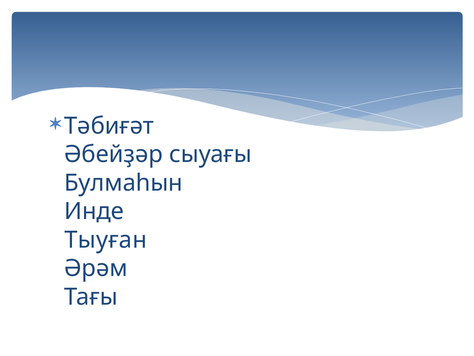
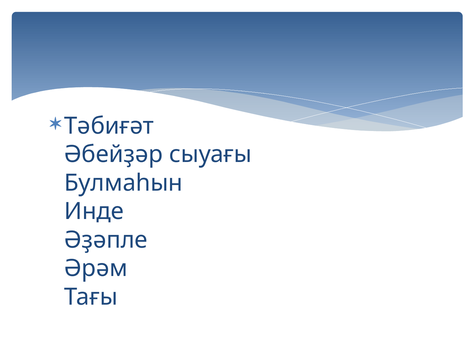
Тыуған: Тыуған -> Әҙәпле (106, 240)
